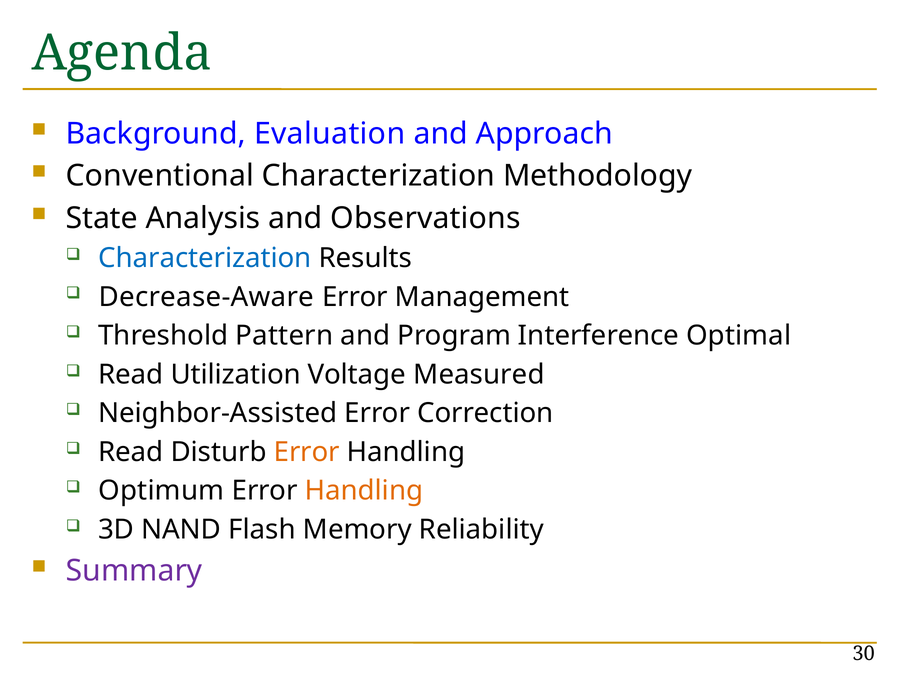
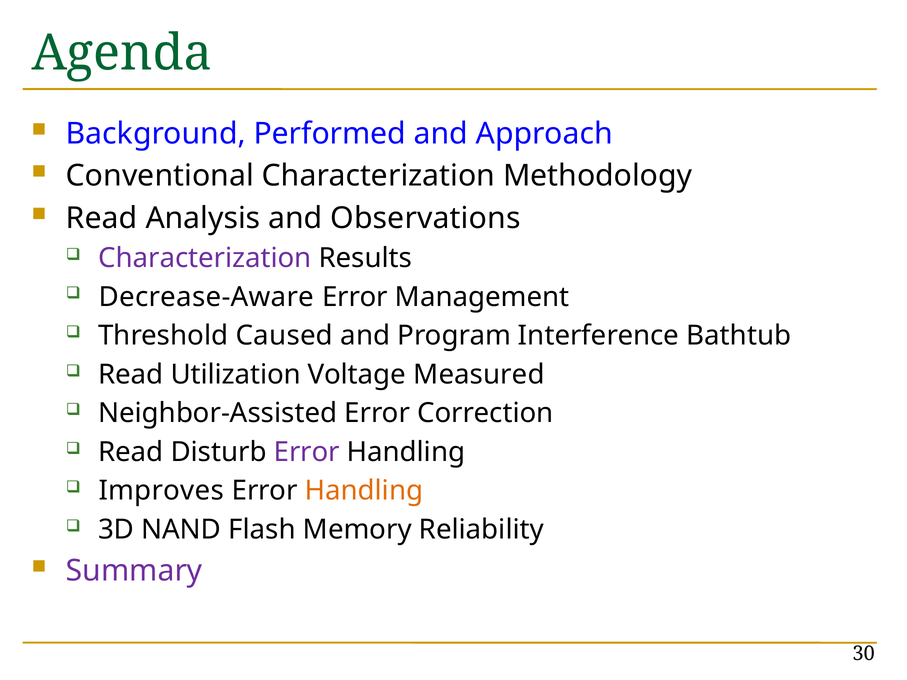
Evaluation: Evaluation -> Performed (330, 134)
State: State -> Read (102, 218)
Characterization colour: blue -> purple (205, 258)
Pattern: Pattern -> Caused (284, 336)
Optimal: Optimal -> Bathtub (739, 336)
Error colour: orange -> purple (307, 452)
Optimum: Optimum -> Improves (161, 491)
